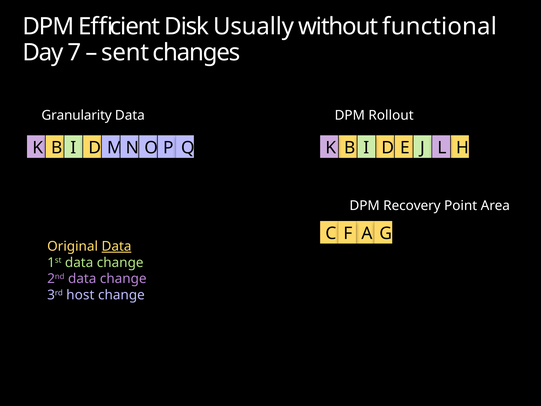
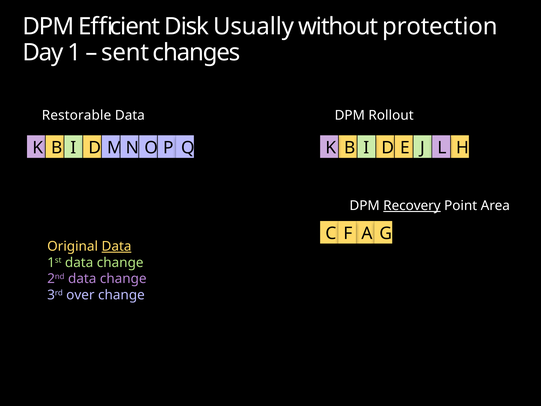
functional: functional -> protection (440, 26)
7: 7 -> 1 (74, 52)
Granularity: Granularity -> Restorable (77, 115)
Recovery underline: none -> present (412, 206)
host: host -> over (80, 295)
